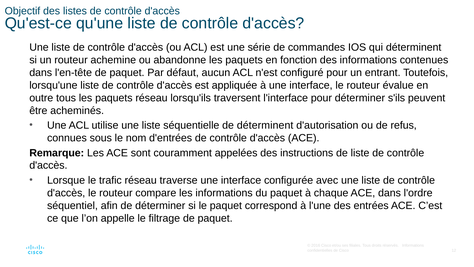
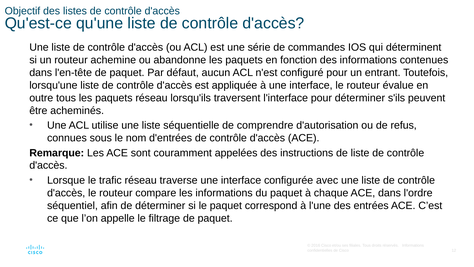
de déterminent: déterminent -> comprendre (265, 125)
